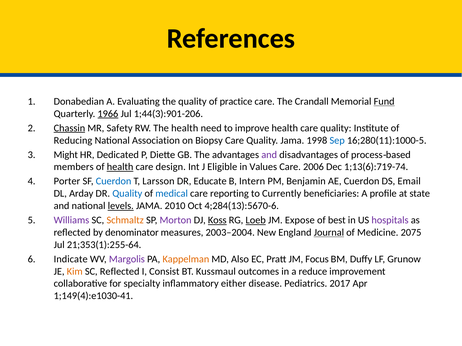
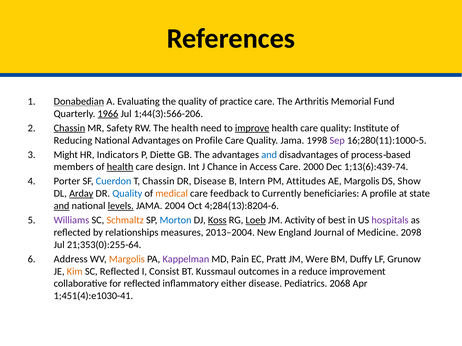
Donabedian underline: none -> present (79, 102)
Crandall: Crandall -> Arthritis (312, 102)
Fund underline: present -> none (384, 102)
1;44(3):901-206: 1;44(3):901-206 -> 1;44(3):566-206 (168, 114)
improve underline: none -> present (252, 128)
National Association: Association -> Advantages (156, 141)
on Biopsy: Biopsy -> Profile (209, 141)
Sep colour: blue -> purple (337, 141)
Dedicated: Dedicated -> Indicators (118, 155)
and colour: purple -> blue (269, 155)
Eligible: Eligible -> Chance (222, 167)
Values: Values -> Access (263, 167)
2006: 2006 -> 2000 (313, 167)
1;13(6):719-74: 1;13(6):719-74 -> 1;13(6):439-74 (376, 167)
T Larsson: Larsson -> Chassin (158, 182)
DR Educate: Educate -> Disease (210, 182)
Benjamin: Benjamin -> Attitudes (306, 182)
AE Cuerdon: Cuerdon -> Margolis (362, 182)
Email: Email -> Show (409, 182)
Arday underline: none -> present (81, 194)
medical colour: blue -> orange (172, 194)
reporting: reporting -> feedback (229, 194)
and underline: none -> present (62, 206)
2010: 2010 -> 2004 (175, 206)
4;284(13):5670-6: 4;284(13):5670-6 -> 4;284(13):8204-6 (242, 206)
Morton colour: purple -> blue (176, 220)
Expose: Expose -> Activity (300, 220)
denominator: denominator -> relationships (132, 233)
2003–2004: 2003–2004 -> 2013–2004 (230, 233)
Journal underline: present -> none (329, 233)
2075: 2075 -> 2098 (411, 233)
21;353(1):255-64: 21;353(1):255-64 -> 21;353(0):255-64 (104, 245)
Indicate: Indicate -> Address (71, 259)
Margolis colour: purple -> orange (127, 259)
Kappelman colour: orange -> purple (186, 259)
Also: Also -> Pain (240, 259)
Focus: Focus -> Were (317, 259)
for specialty: specialty -> reflected (142, 284)
2017: 2017 -> 2068 (340, 284)
1;149(4):e1030-41: 1;149(4):e1030-41 -> 1;451(4):e1030-41 (93, 296)
